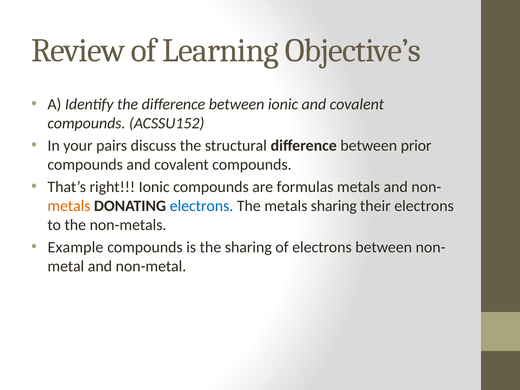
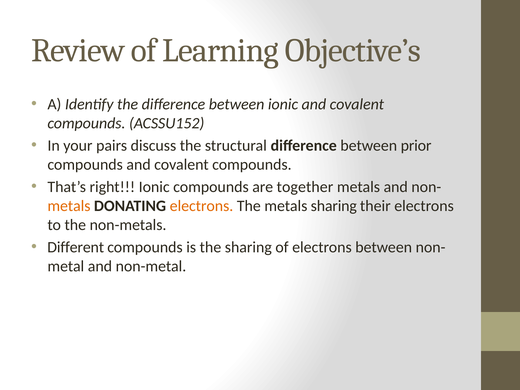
formulas: formulas -> together (305, 187)
electrons colour: blue -> orange (202, 206)
Example: Example -> Different (76, 247)
